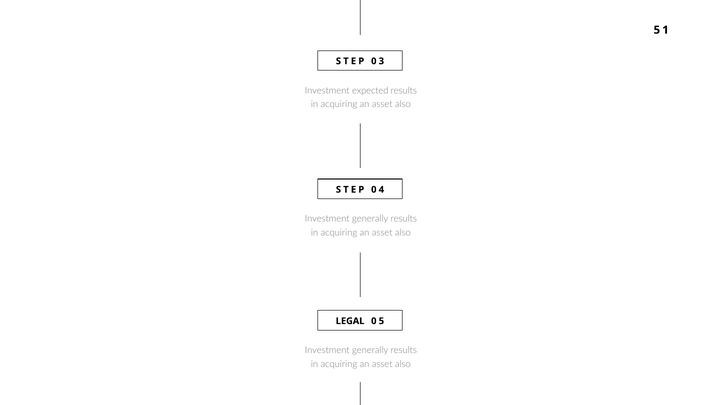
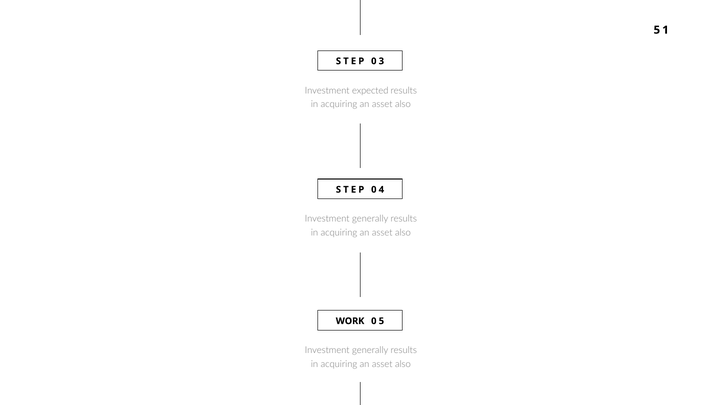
LEGAL: LEGAL -> WORK (350, 321)
